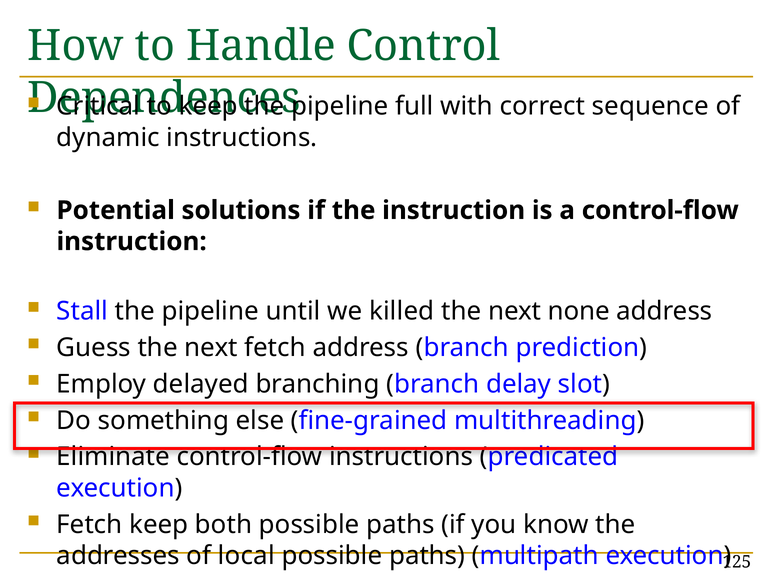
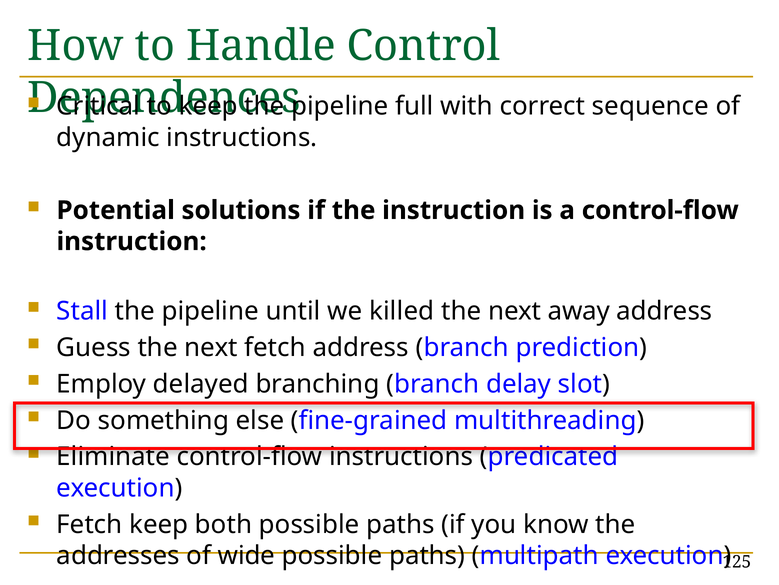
none: none -> away (579, 311)
local: local -> wide (246, 555)
